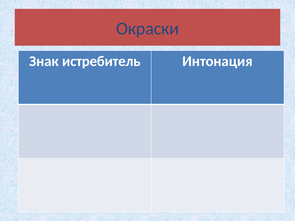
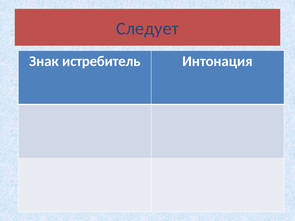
Окраски: Окраски -> Следует (147, 29)
